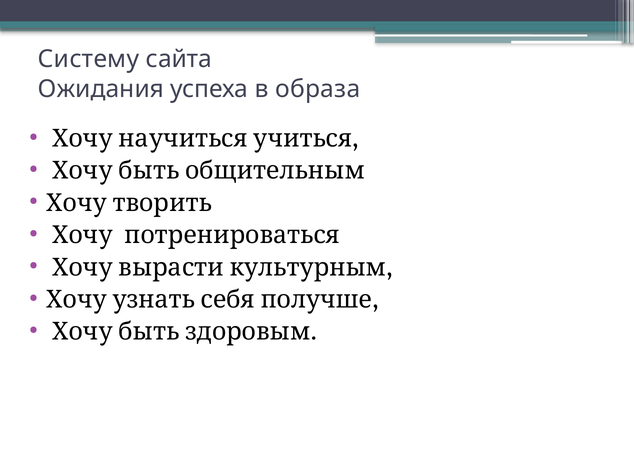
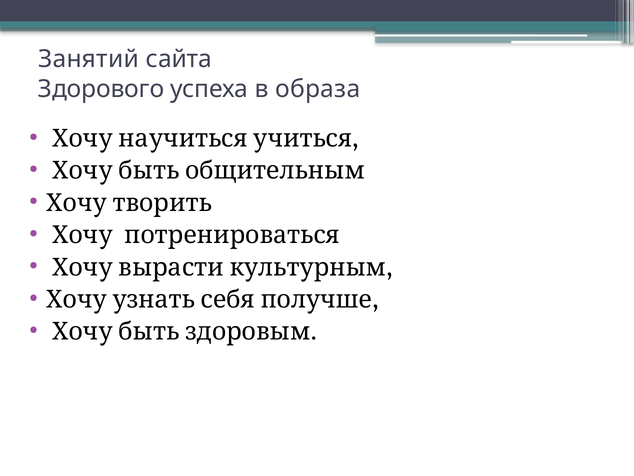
Систему: Систему -> Занятий (89, 59)
Ожидания: Ожидания -> Здорового (101, 89)
